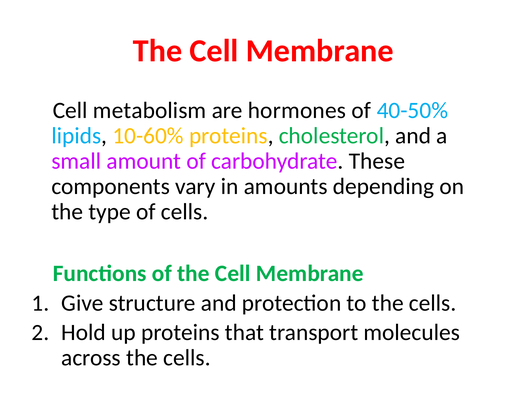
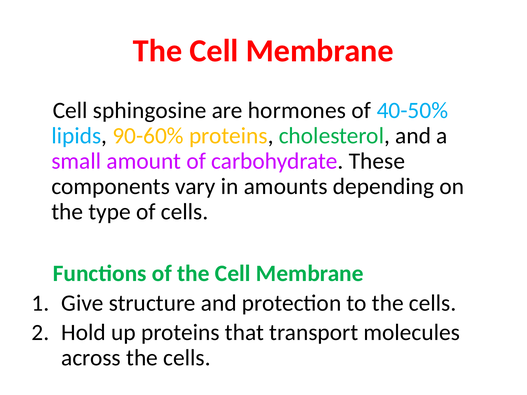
metabolism: metabolism -> sphingosine (150, 111)
10-60%: 10-60% -> 90-60% (148, 136)
